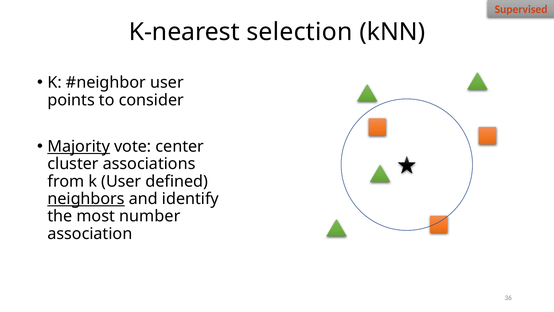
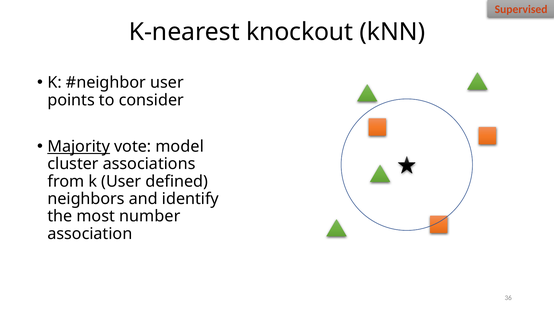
selection: selection -> knockout (300, 32)
center: center -> model (180, 146)
neighbors underline: present -> none (86, 199)
